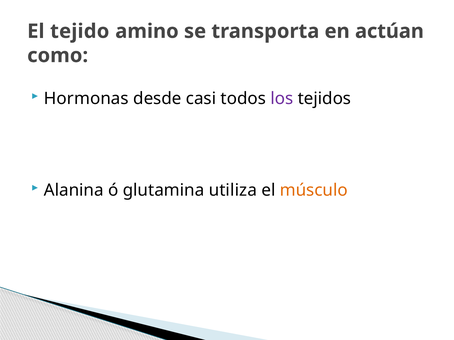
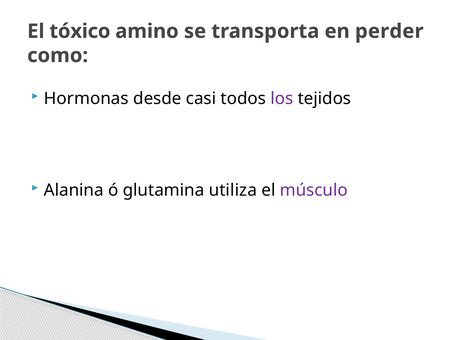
tejido: tejido -> tóxico (80, 31)
actúan: actúan -> perder (389, 31)
músculo colour: orange -> purple (314, 191)
